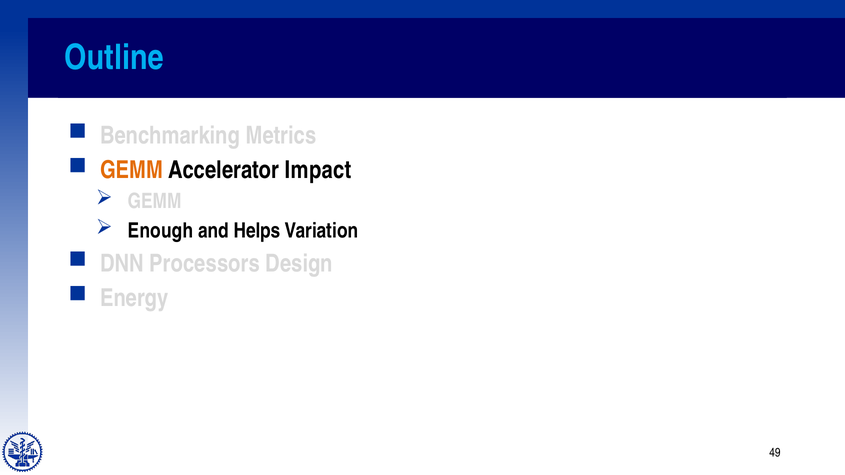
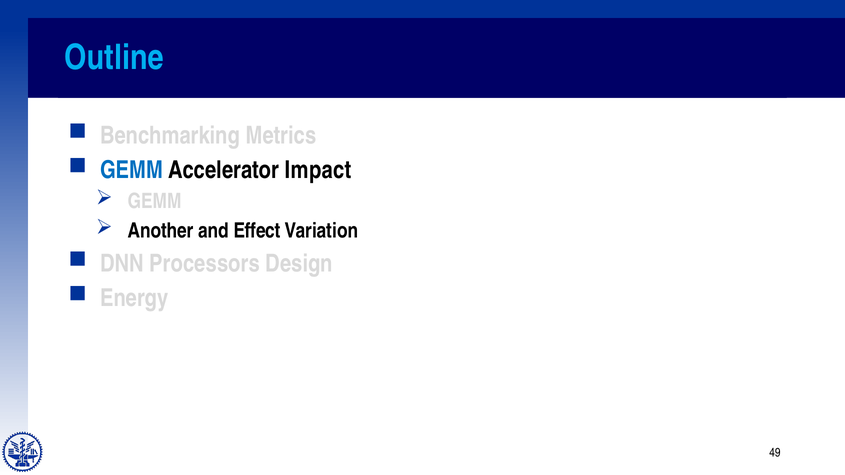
GEMM colour: orange -> blue (131, 170)
Enough: Enough -> Another (161, 231)
Helps: Helps -> Effect (257, 231)
